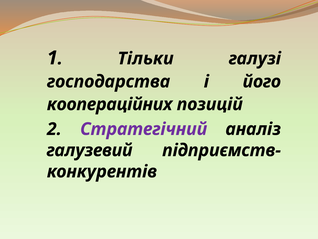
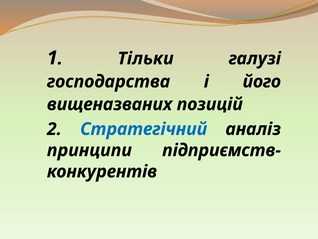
коопераційних: коопераційних -> вищеназваних (110, 104)
Стратегічний colour: purple -> blue (144, 129)
галузевий: галузевий -> принципи (89, 150)
